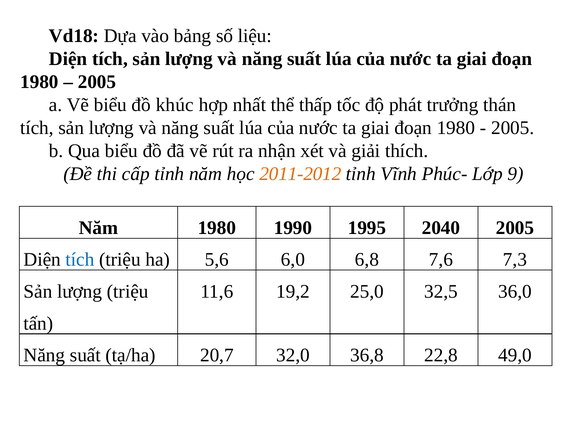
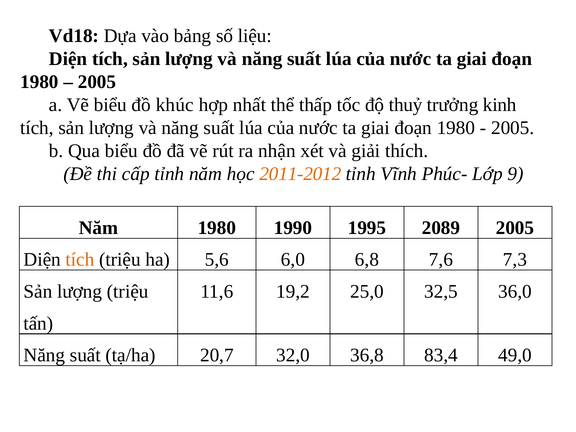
phát: phát -> thuỷ (406, 105)
thán: thán -> kinh (500, 105)
2040: 2040 -> 2089 (441, 228)
tích colour: blue -> orange (80, 260)
22,8: 22,8 -> 83,4 (441, 355)
